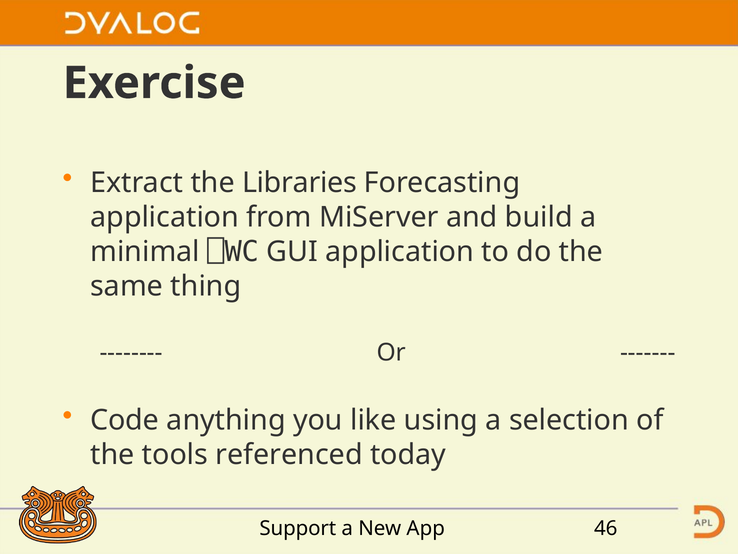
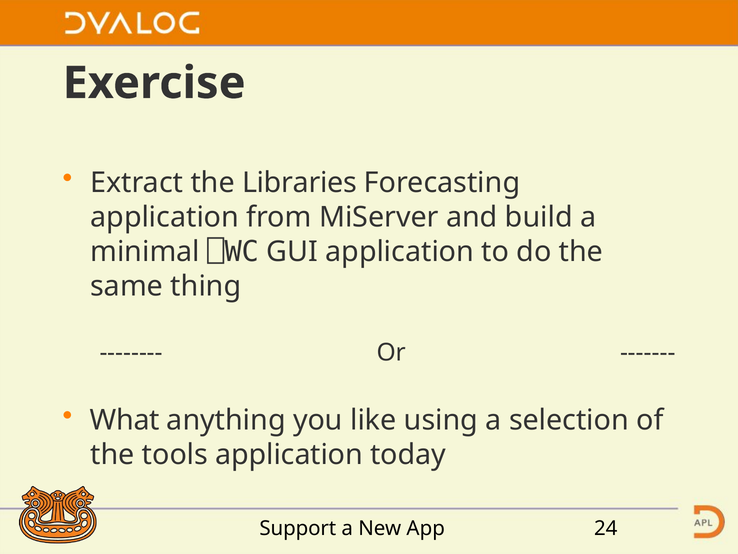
Code: Code -> What (125, 420)
tools referenced: referenced -> application (289, 454)
46: 46 -> 24 (606, 528)
